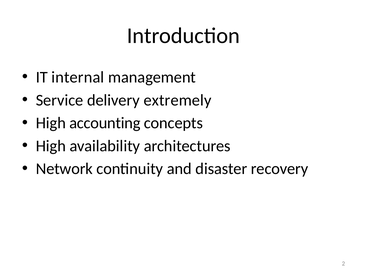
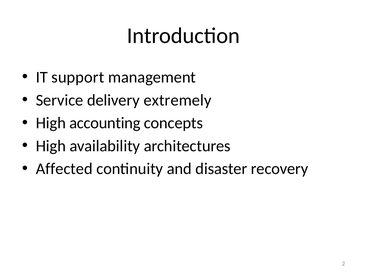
internal: internal -> support (78, 77)
Network: Network -> Affected (64, 168)
